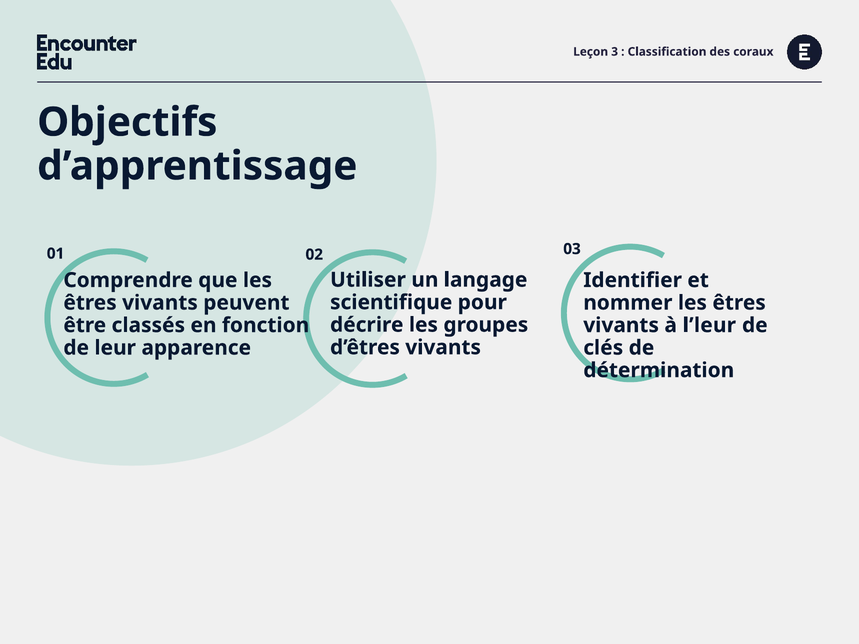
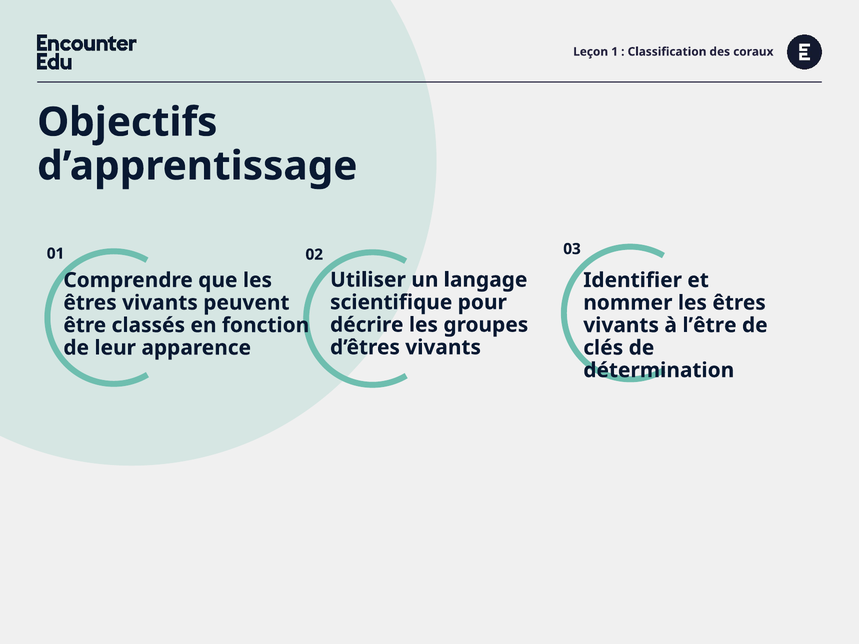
3: 3 -> 1 (615, 52)
l’leur: l’leur -> l’être (709, 325)
